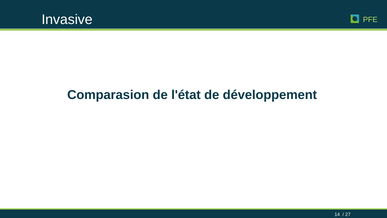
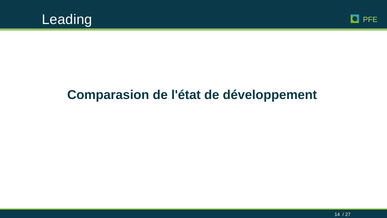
Invasive: Invasive -> Leading (67, 20)
